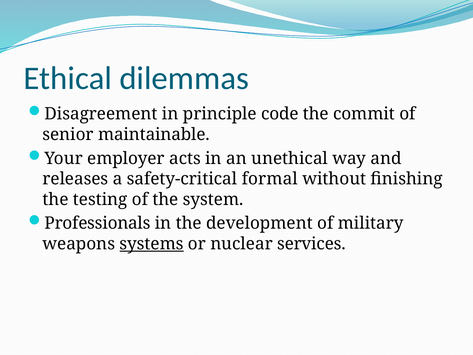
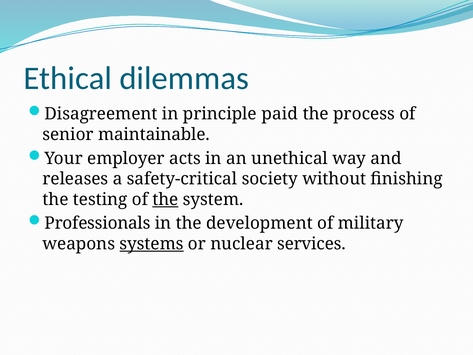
code: code -> paid (280, 114)
commit: commit -> process (364, 114)
formal: formal -> society (270, 179)
the underline: none -> present (165, 199)
